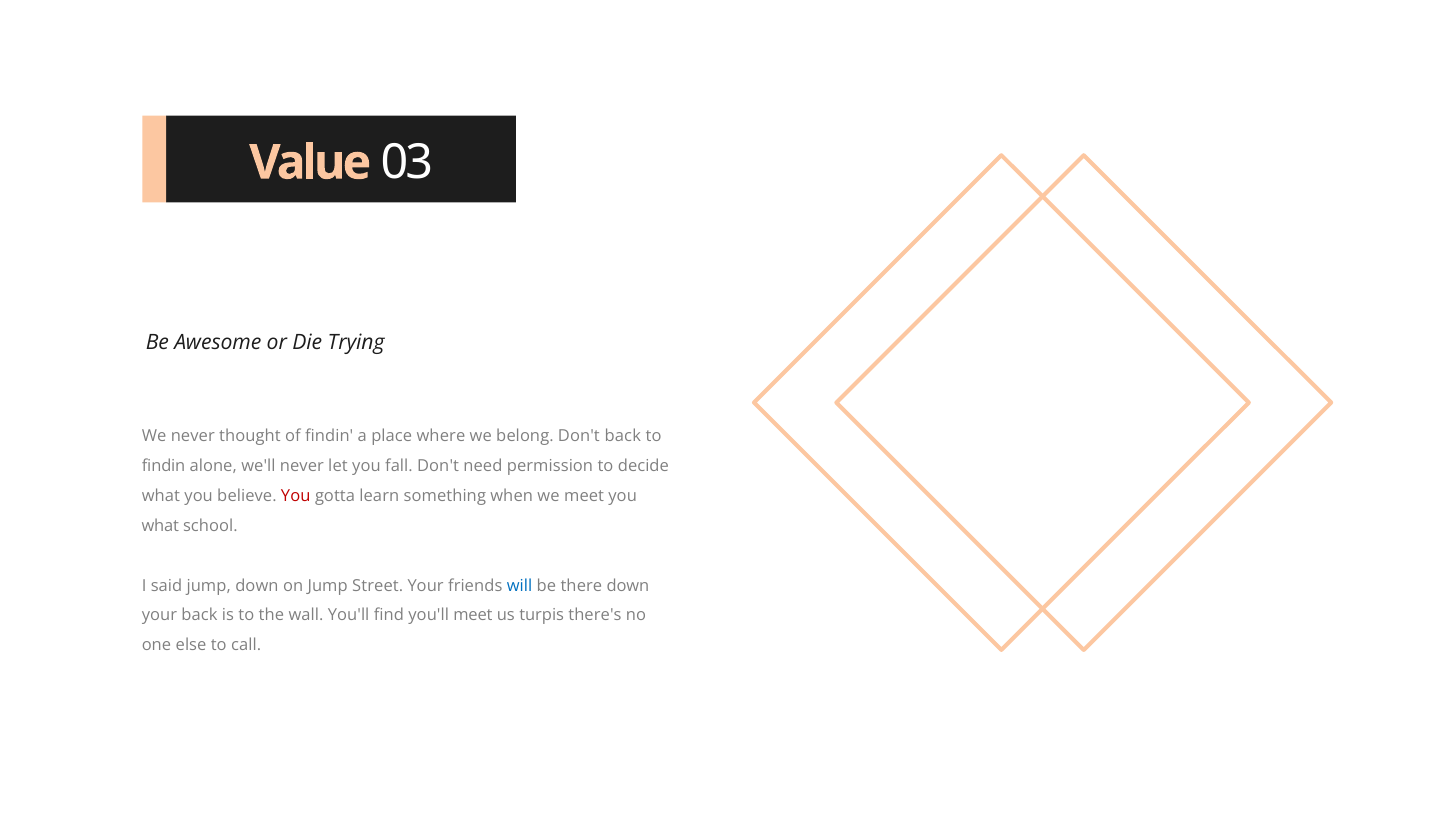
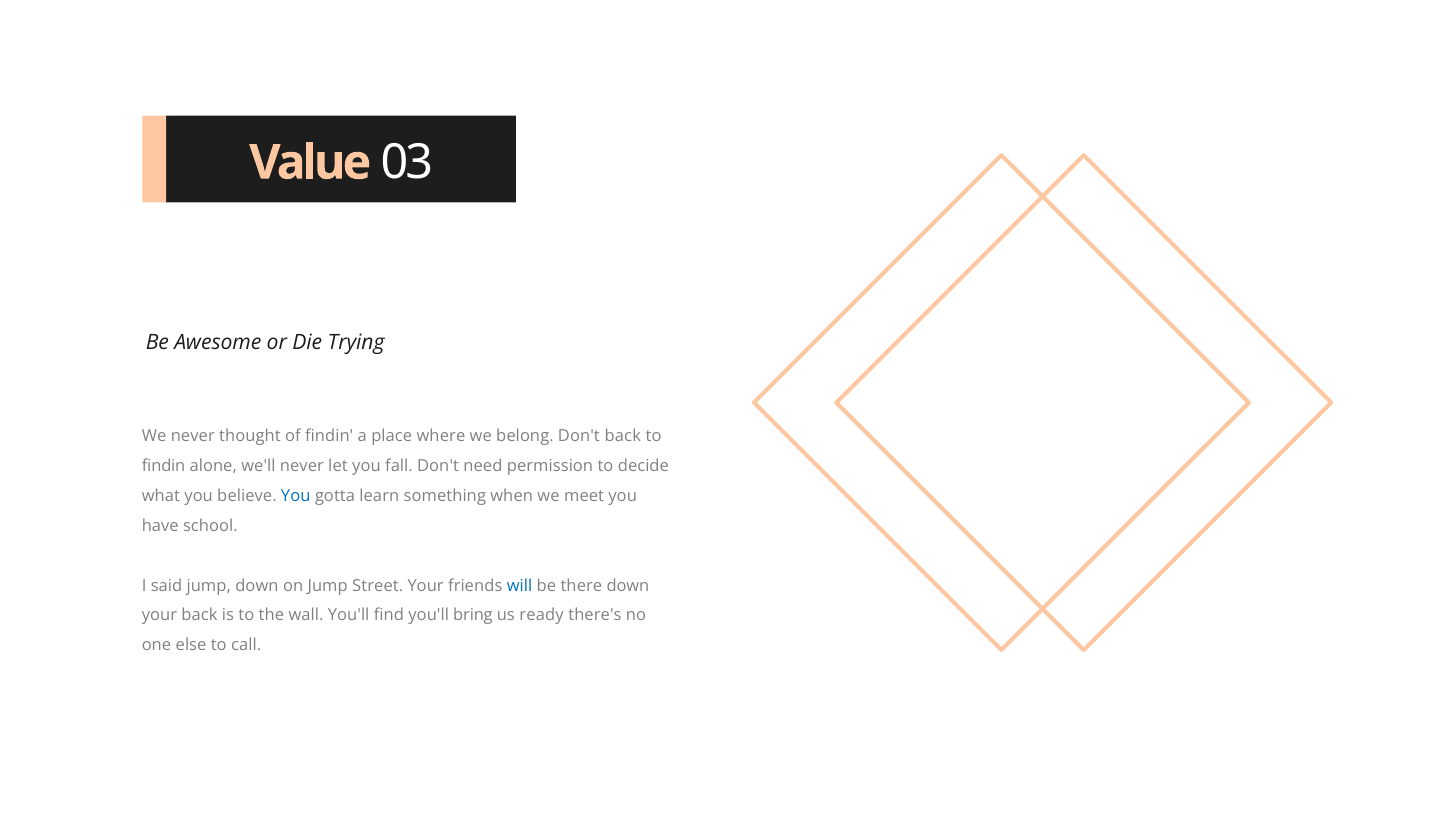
You colour: red -> blue (296, 496)
what: what -> have (160, 526)
you'll meet: meet -> bring (473, 616)
turpis: turpis -> ready (542, 616)
